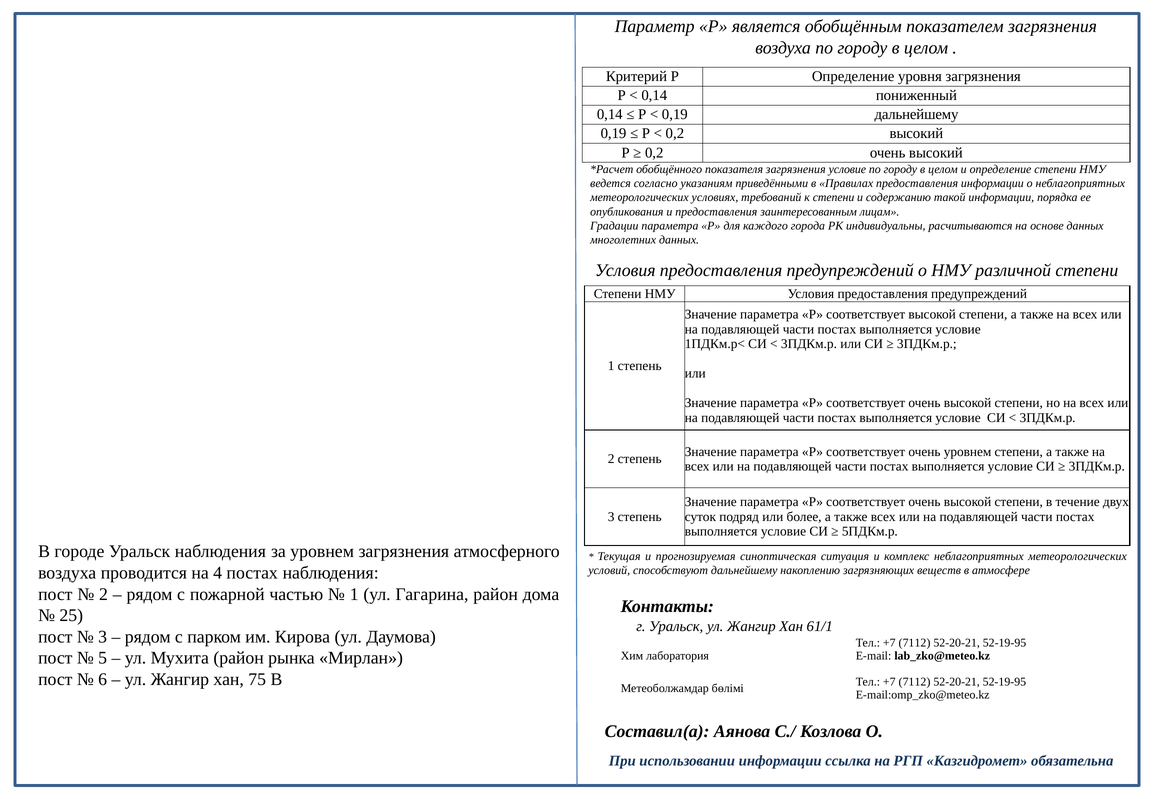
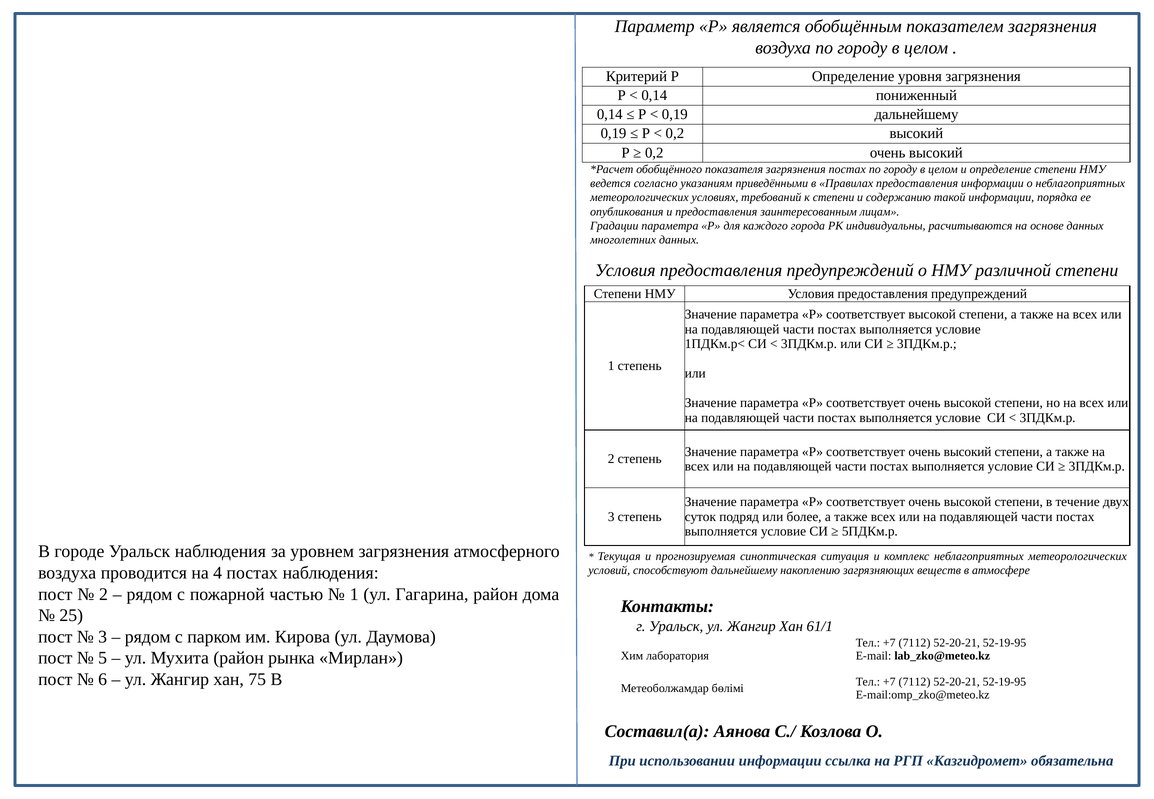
загрязнения условие: условие -> постах (847, 169)
соответствует очень уровнем: уровнем -> высокий (968, 452)
